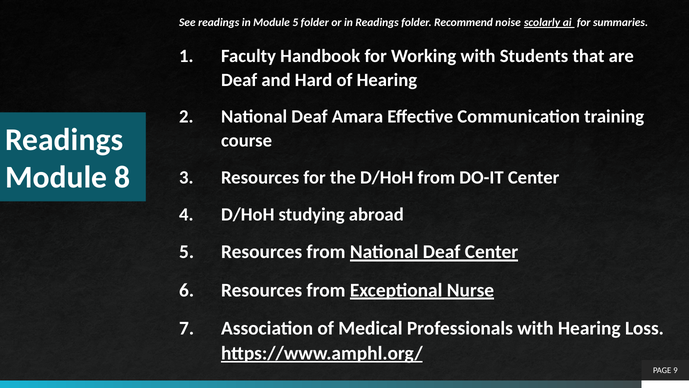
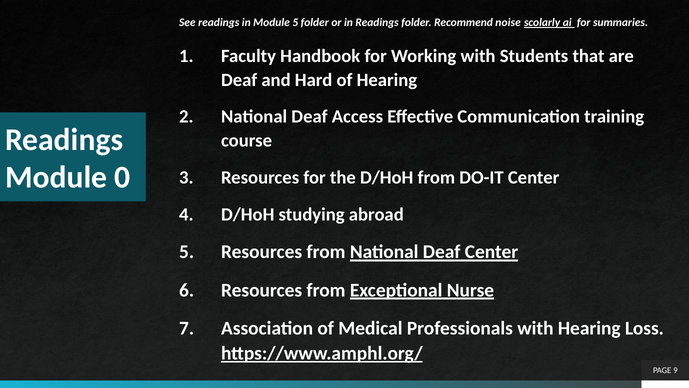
Amara: Amara -> Access (357, 117)
8: 8 -> 0 (122, 177)
